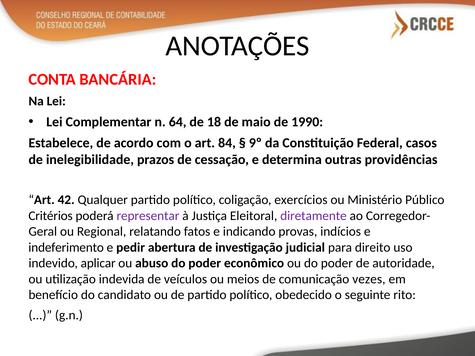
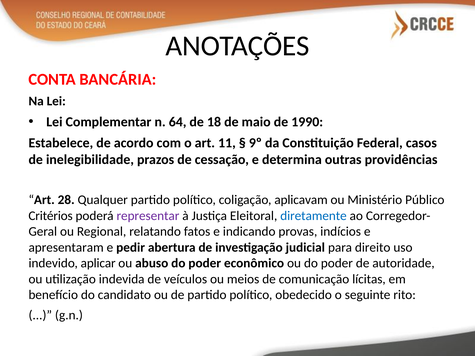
84: 84 -> 11 (227, 143)
42: 42 -> 28 (66, 200)
exercícios: exercícios -> aplicavam (301, 200)
diretamente colour: purple -> blue (313, 216)
indeferimento: indeferimento -> apresentaram (66, 248)
vezes: vezes -> lícitas (369, 279)
